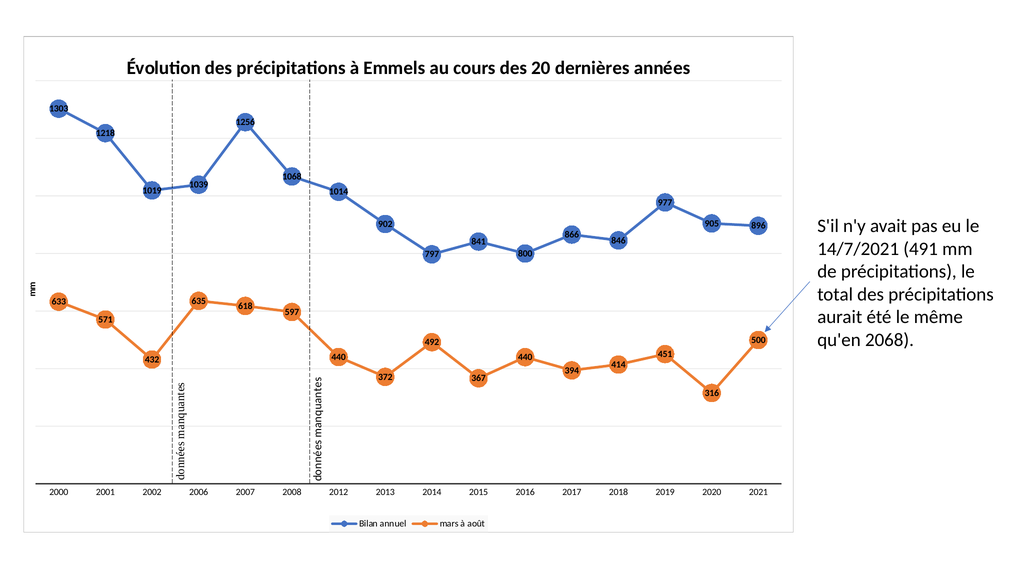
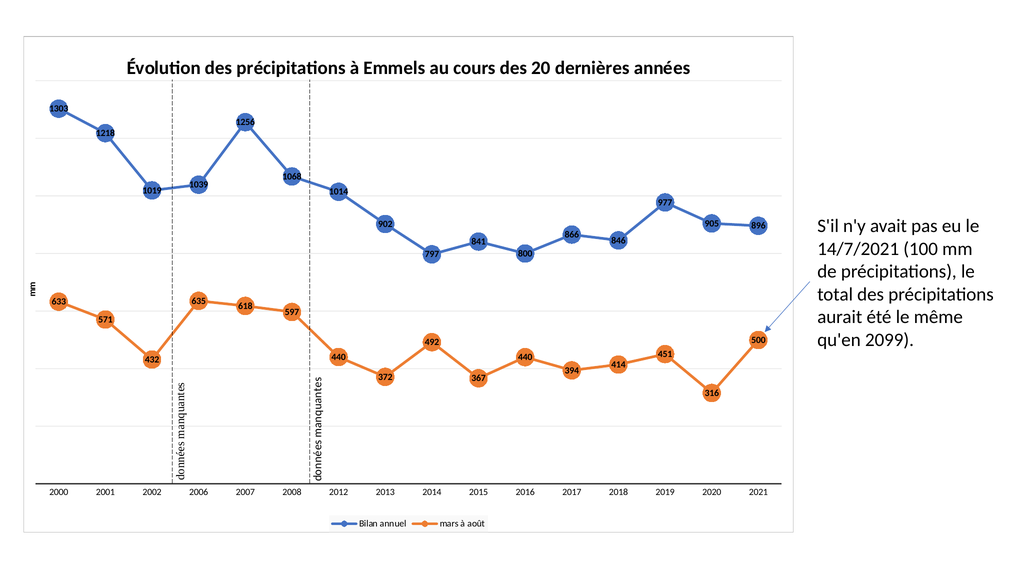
491: 491 -> 100 (921, 249)
2068: 2068 -> 2099 (890, 340)
